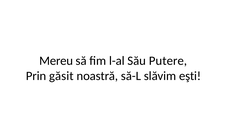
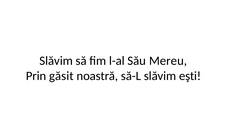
Mereu: Mereu -> Slăvim (56, 61)
Putere: Putere -> Mereu (168, 61)
